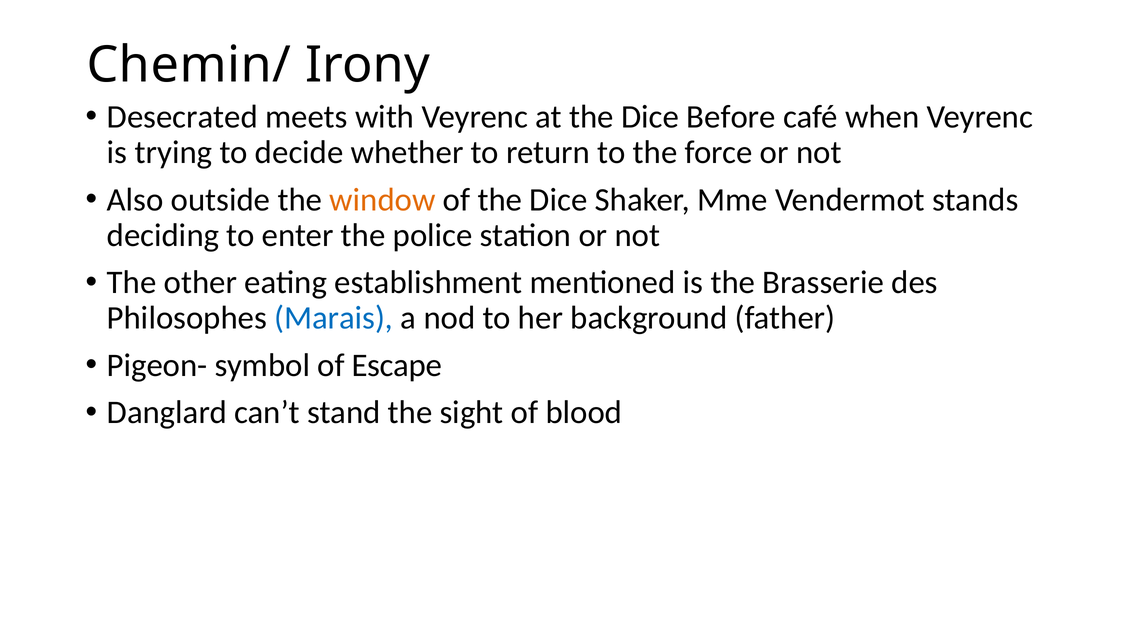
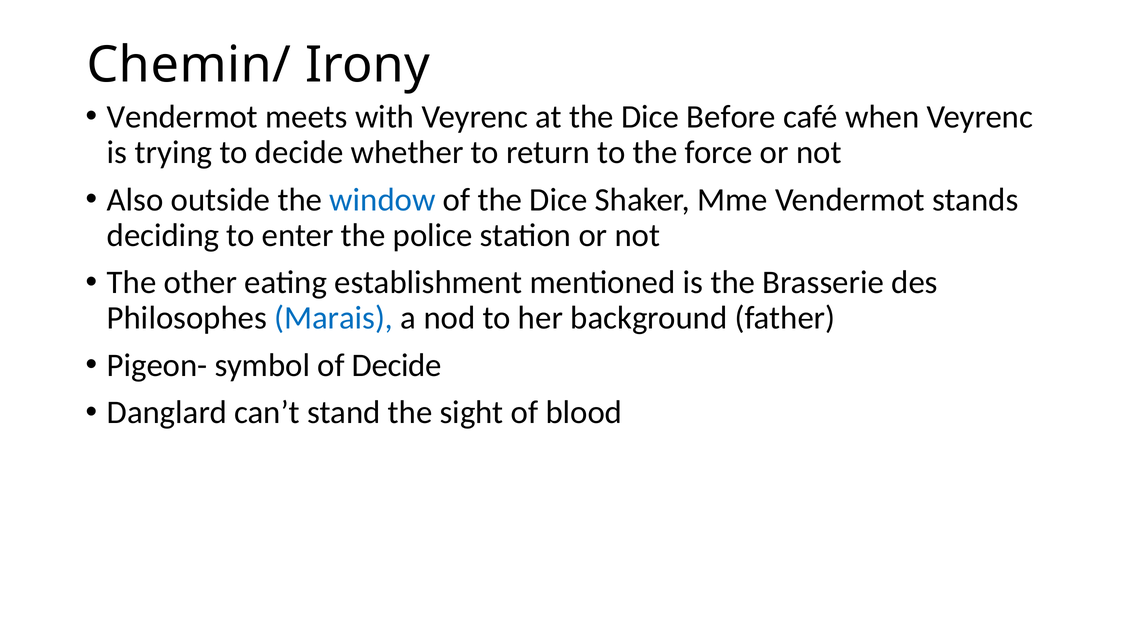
Desecrated: Desecrated -> Vendermot (182, 117)
window colour: orange -> blue (382, 199)
of Escape: Escape -> Decide (397, 365)
